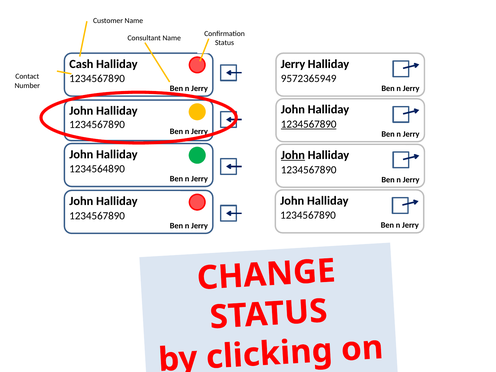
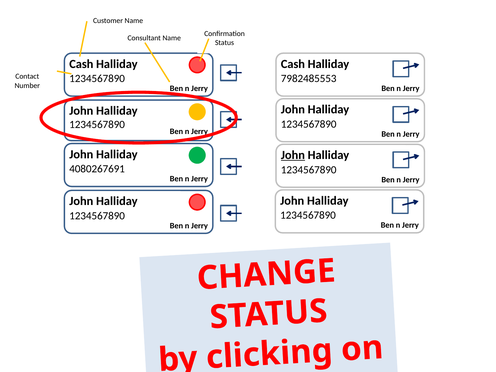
Jerry: Jerry -> Cash (293, 64)
9572365949: 9572365949 -> 7982485553 (309, 79)
1234567890 underline: present -> none (309, 124)
1234564890: 1234564890 -> 4080267691 (97, 169)
